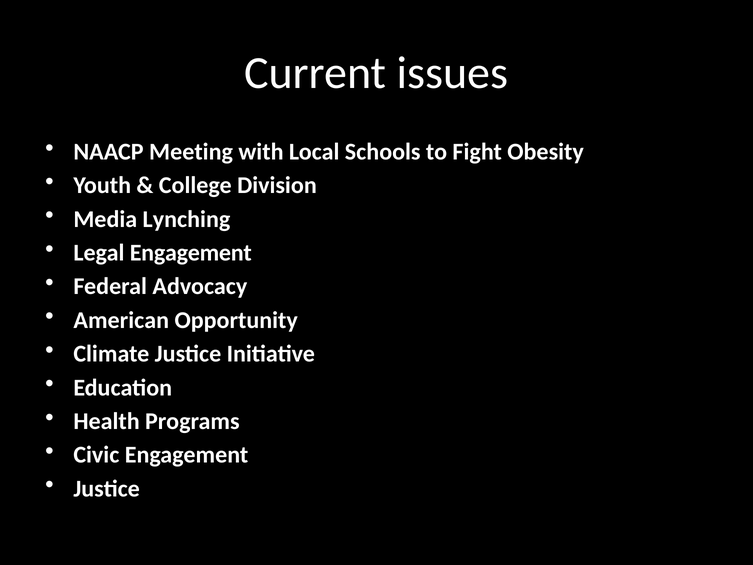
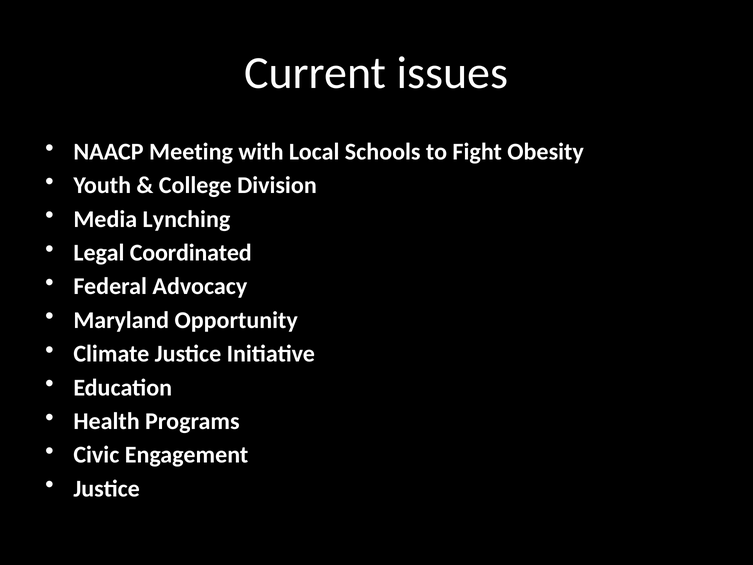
Legal Engagement: Engagement -> Coordinated (191, 253)
American: American -> Maryland (121, 320)
